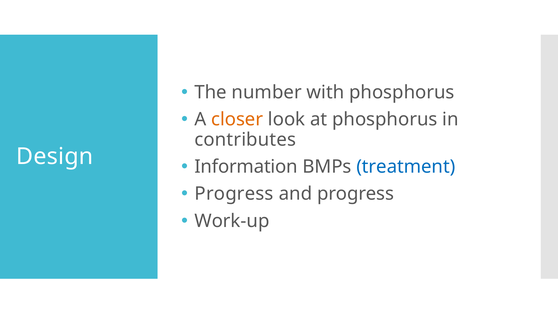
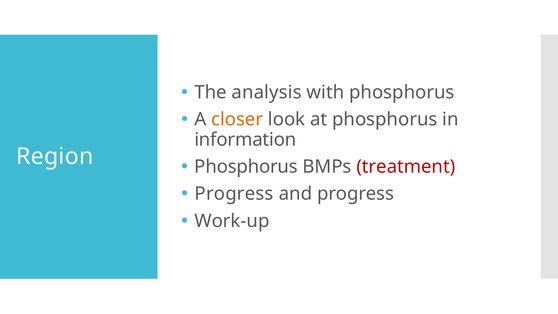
number: number -> analysis (267, 92)
contributes: contributes -> information (245, 140)
Design: Design -> Region (55, 157)
Information: Information -> Phosphorus (246, 167)
treatment colour: blue -> red (406, 167)
